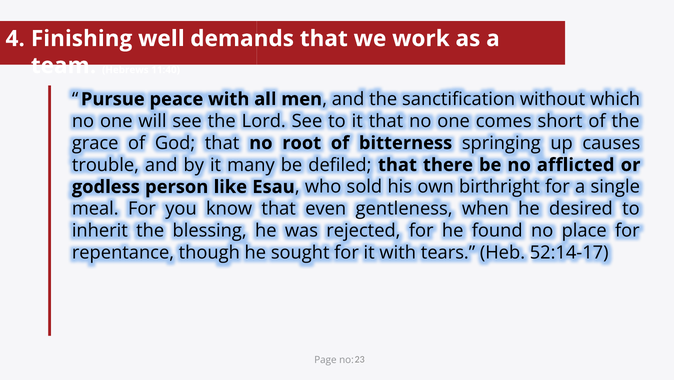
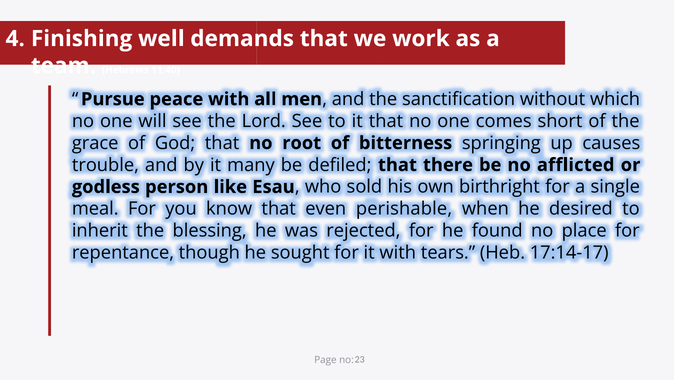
gentleness: gentleness -> perishable (404, 209)
52:14-17: 52:14-17 -> 17:14-17 (569, 253)
